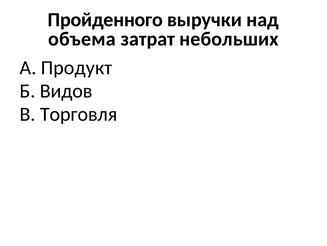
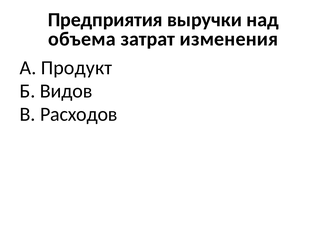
Пройденного: Пройденного -> Предприятия (105, 20)
небольших: небольших -> изменения (229, 39)
Торговля: Торговля -> Расходов (79, 114)
